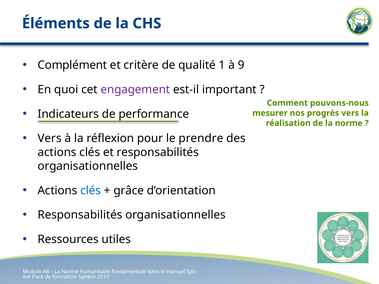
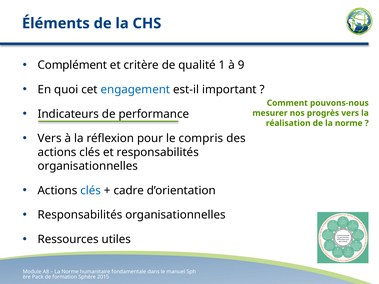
engagement colour: purple -> blue (135, 90)
prendre: prendre -> compris (201, 138)
grâce: grâce -> cadre (129, 191)
